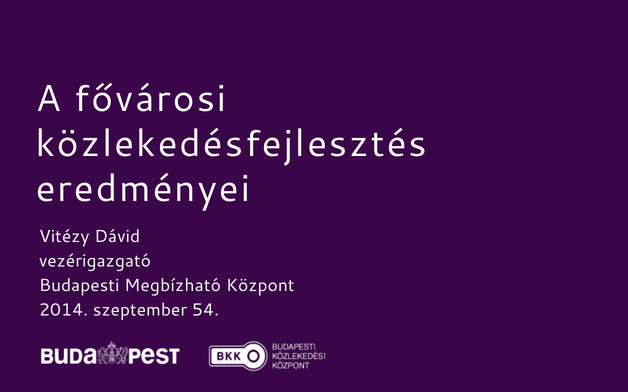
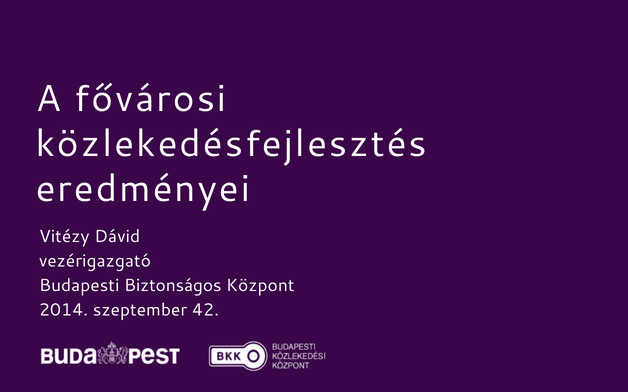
Megbízható: Megbízható -> Biztonságos (173, 286)
54: 54 -> 42 (205, 310)
